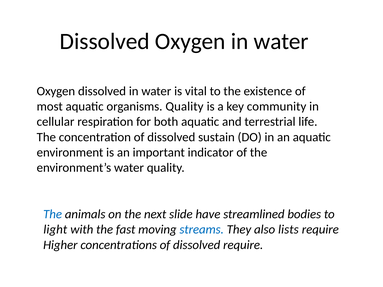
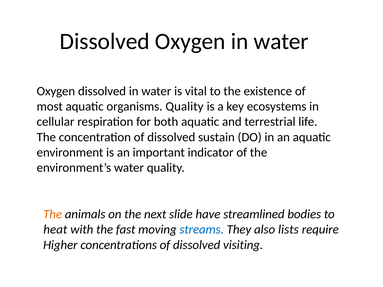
community: community -> ecosystems (277, 107)
The colour: blue -> orange (53, 214)
light: light -> heat (55, 230)
dissolved require: require -> visiting (243, 245)
